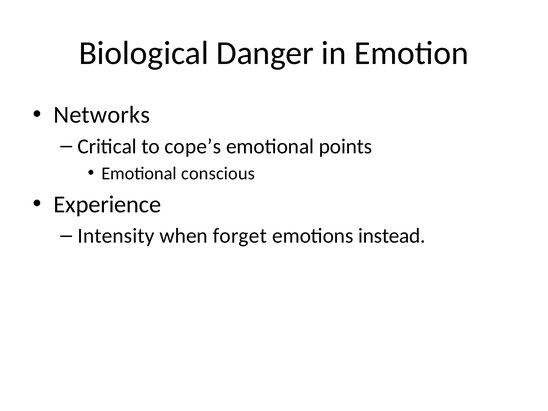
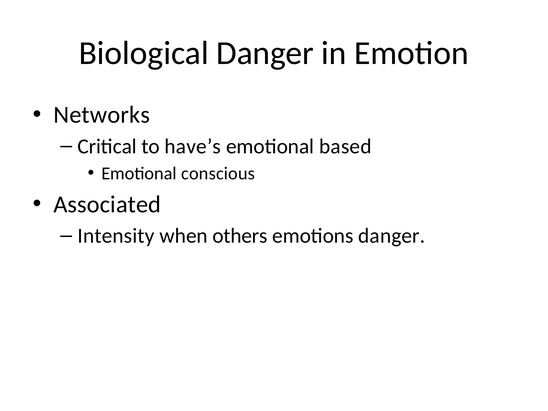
cope’s: cope’s -> have’s (193, 146)
points: points -> based (345, 146)
Experience: Experience -> Associated (107, 204)
forget: forget -> others (240, 236)
emotions instead: instead -> danger (392, 236)
